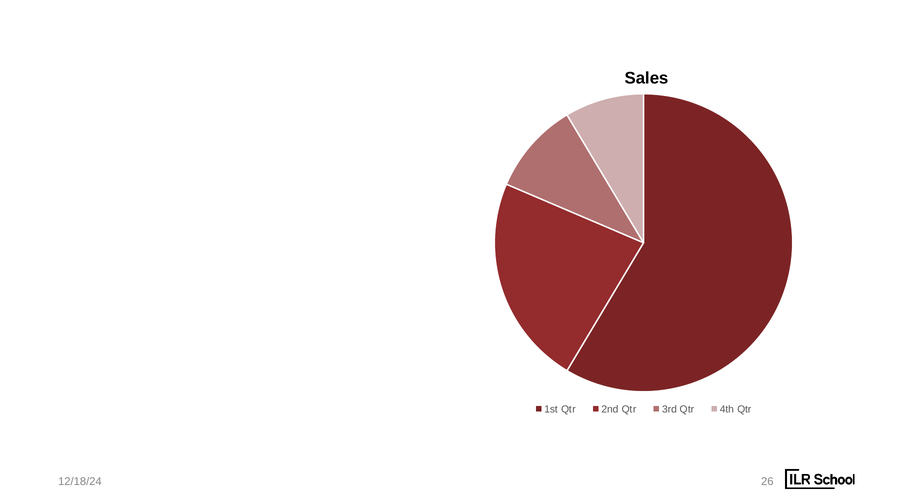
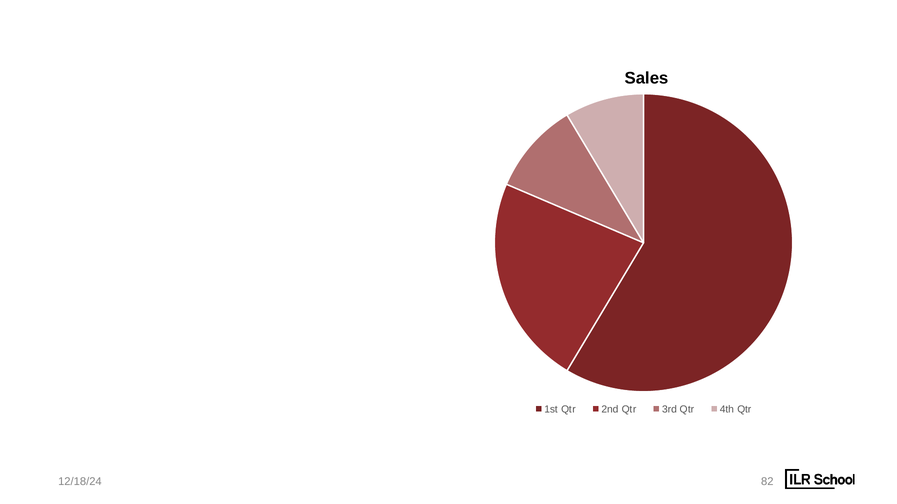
26: 26 -> 82 (767, 482)
